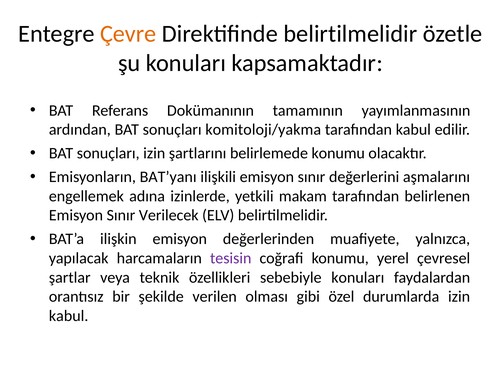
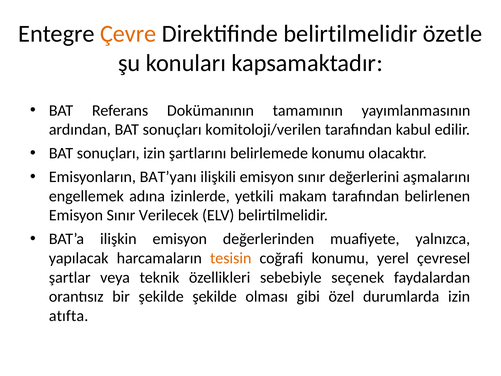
komitoloji/yakma: komitoloji/yakma -> komitoloji/verilen (263, 130)
tesisin colour: purple -> orange (231, 258)
sebebiyle konuları: konuları -> seçenek (358, 277)
şekilde verilen: verilen -> şekilde (215, 296)
kabul: kabul -> atıfta (69, 316)
